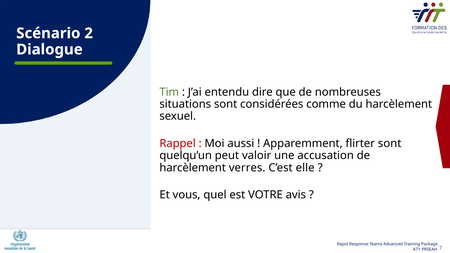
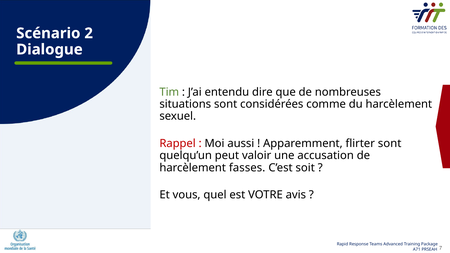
verres: verres -> fasses (247, 168)
elle: elle -> soit (305, 168)
